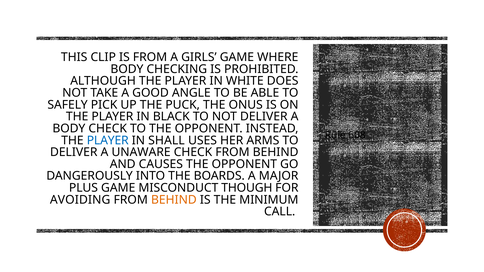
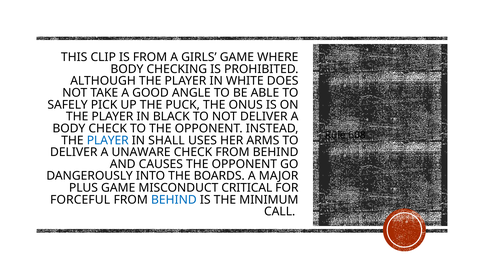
THOUGH: THOUGH -> CRITICAL (247, 188)
AVOIDING: AVOIDING -> FORCEFUL (80, 200)
BEHIND colour: orange -> blue (174, 200)
